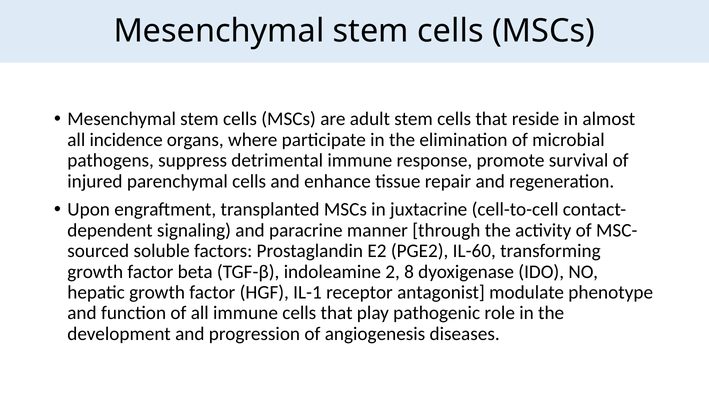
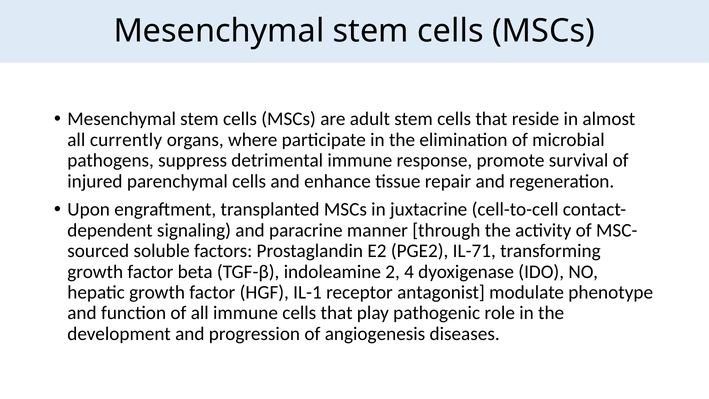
incidence: incidence -> currently (126, 140)
IL-60: IL-60 -> IL-71 (474, 251)
8: 8 -> 4 (409, 272)
